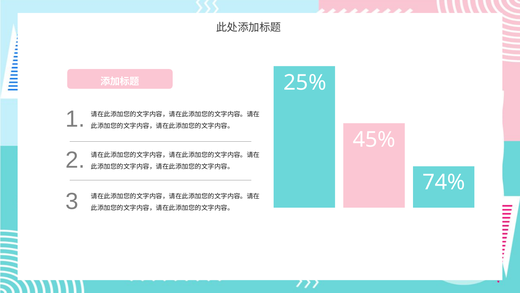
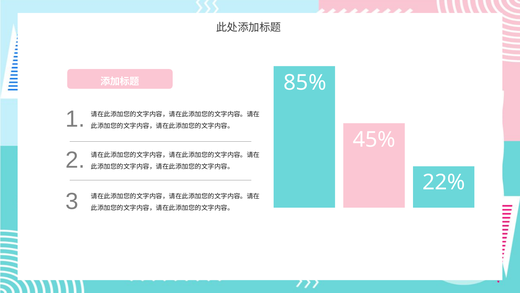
25%: 25% -> 85% (305, 82)
74%: 74% -> 22% (444, 182)
